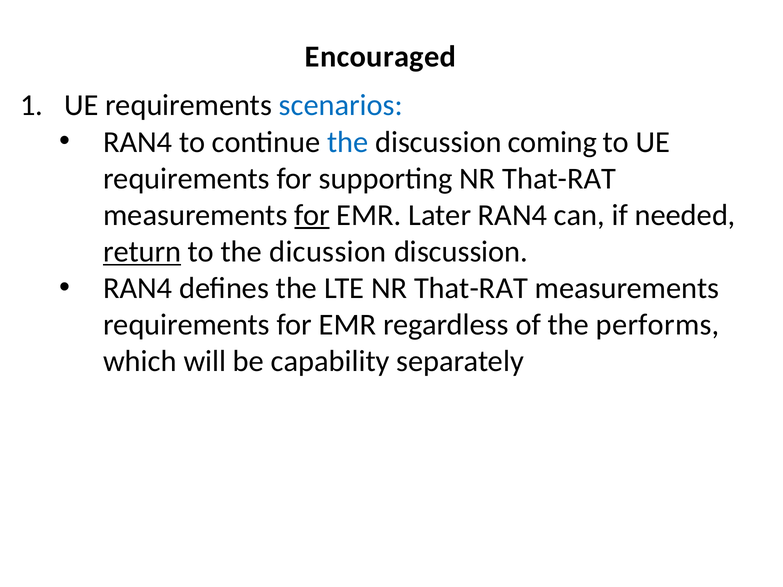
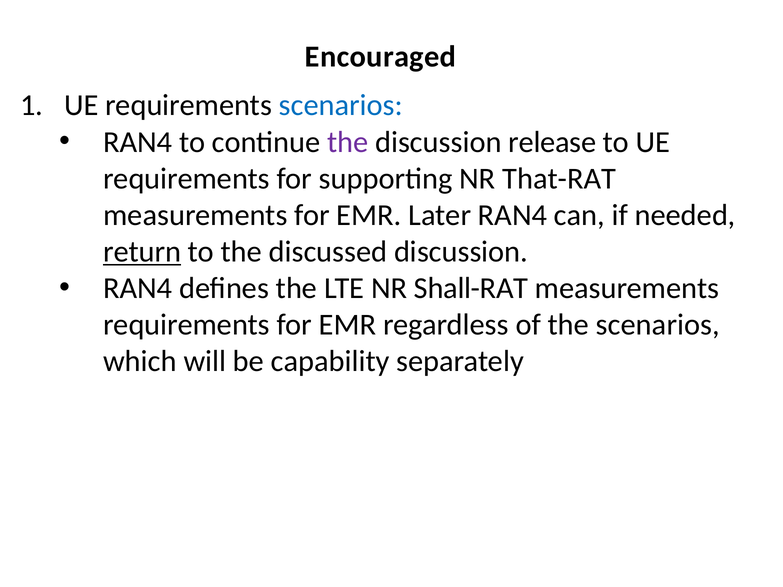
the colour: blue -> purple (348, 142)
coming: coming -> release (552, 142)
for underline: present -> none (312, 215)
dicussion: dicussion -> discussed (328, 252)
LTE NR That-RAT: That-RAT -> Shall-RAT (471, 288)
the performs: performs -> scenarios (658, 325)
